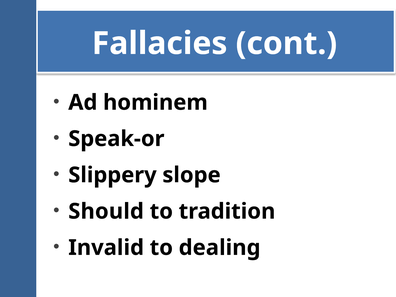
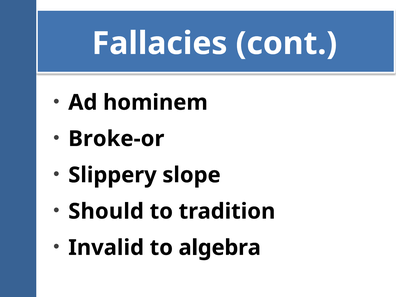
Speak-or: Speak-or -> Broke-or (116, 139)
dealing: dealing -> algebra (220, 248)
